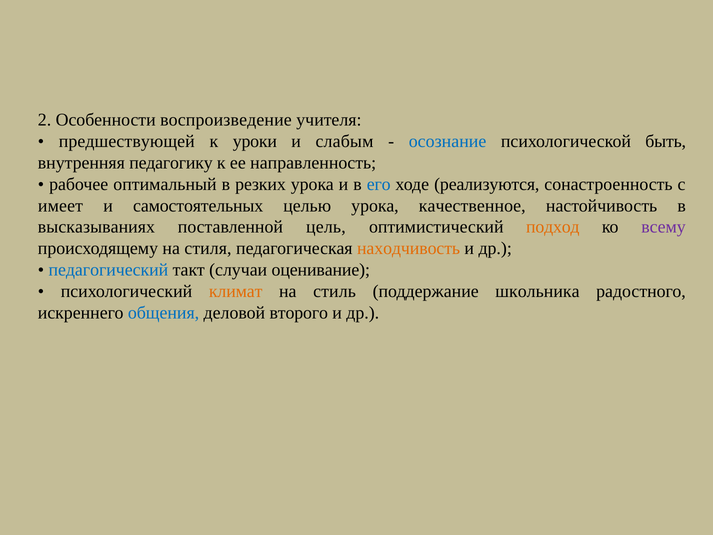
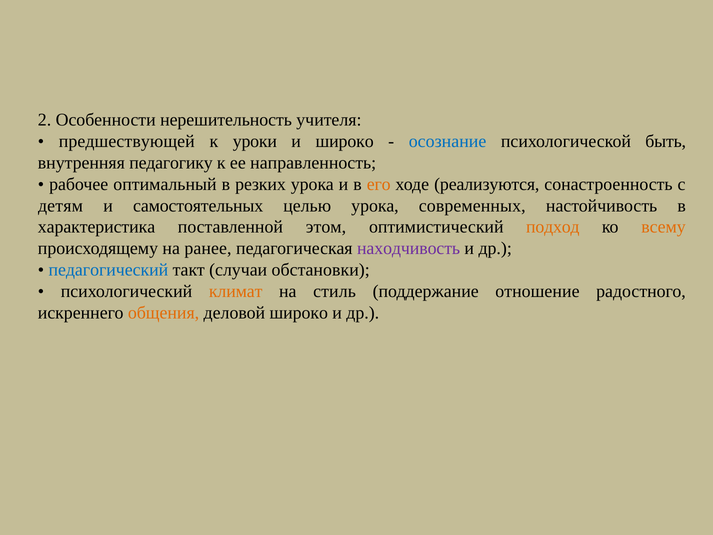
воспроизведение: воспроизведение -> нерешительность (226, 120)
и слабым: слабым -> широко (345, 141)
его colour: blue -> orange (379, 184)
имеет: имеет -> детям (60, 206)
качественное: качественное -> современных (472, 206)
высказываниях: высказываниях -> характеристика (97, 227)
цель: цель -> этом (326, 227)
всему colour: purple -> orange (664, 227)
стиля: стиля -> ранее (208, 248)
находчивость colour: orange -> purple (409, 248)
оценивание: оценивание -> обстановки (321, 270)
школьника: школьника -> отношение (537, 291)
общения colour: blue -> orange (164, 312)
деловой второго: второго -> широко (299, 312)
